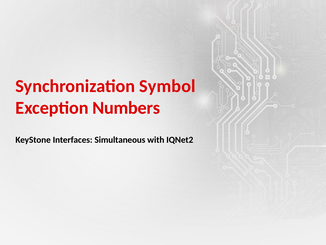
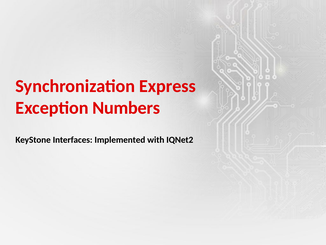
Symbol: Symbol -> Express (167, 86)
Simultaneous: Simultaneous -> Implemented (120, 140)
